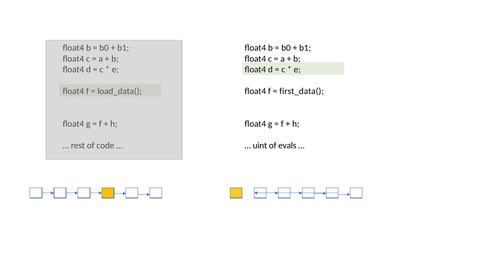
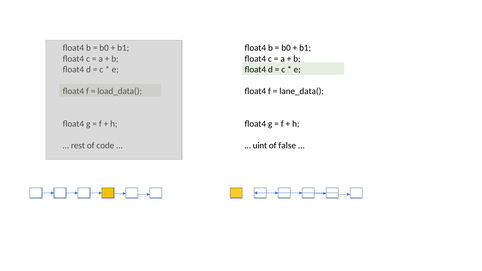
first_data(: first_data( -> lane_data( (302, 91)
evals: evals -> false (287, 146)
